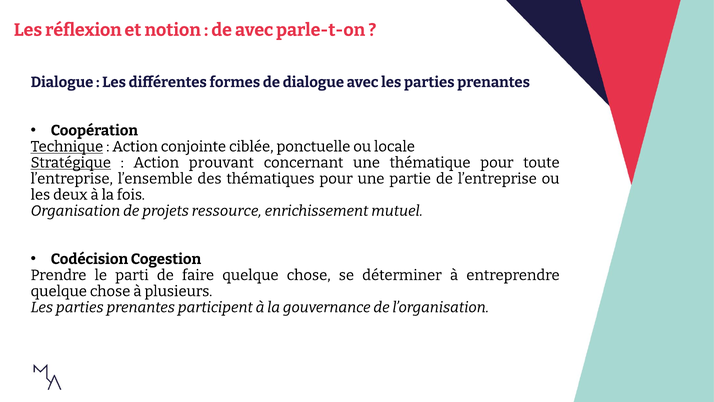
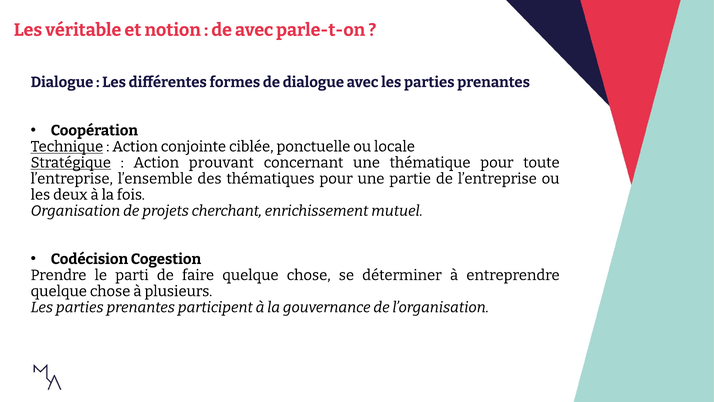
réflexion: réflexion -> véritable (83, 30)
ressource: ressource -> cherchant (227, 211)
